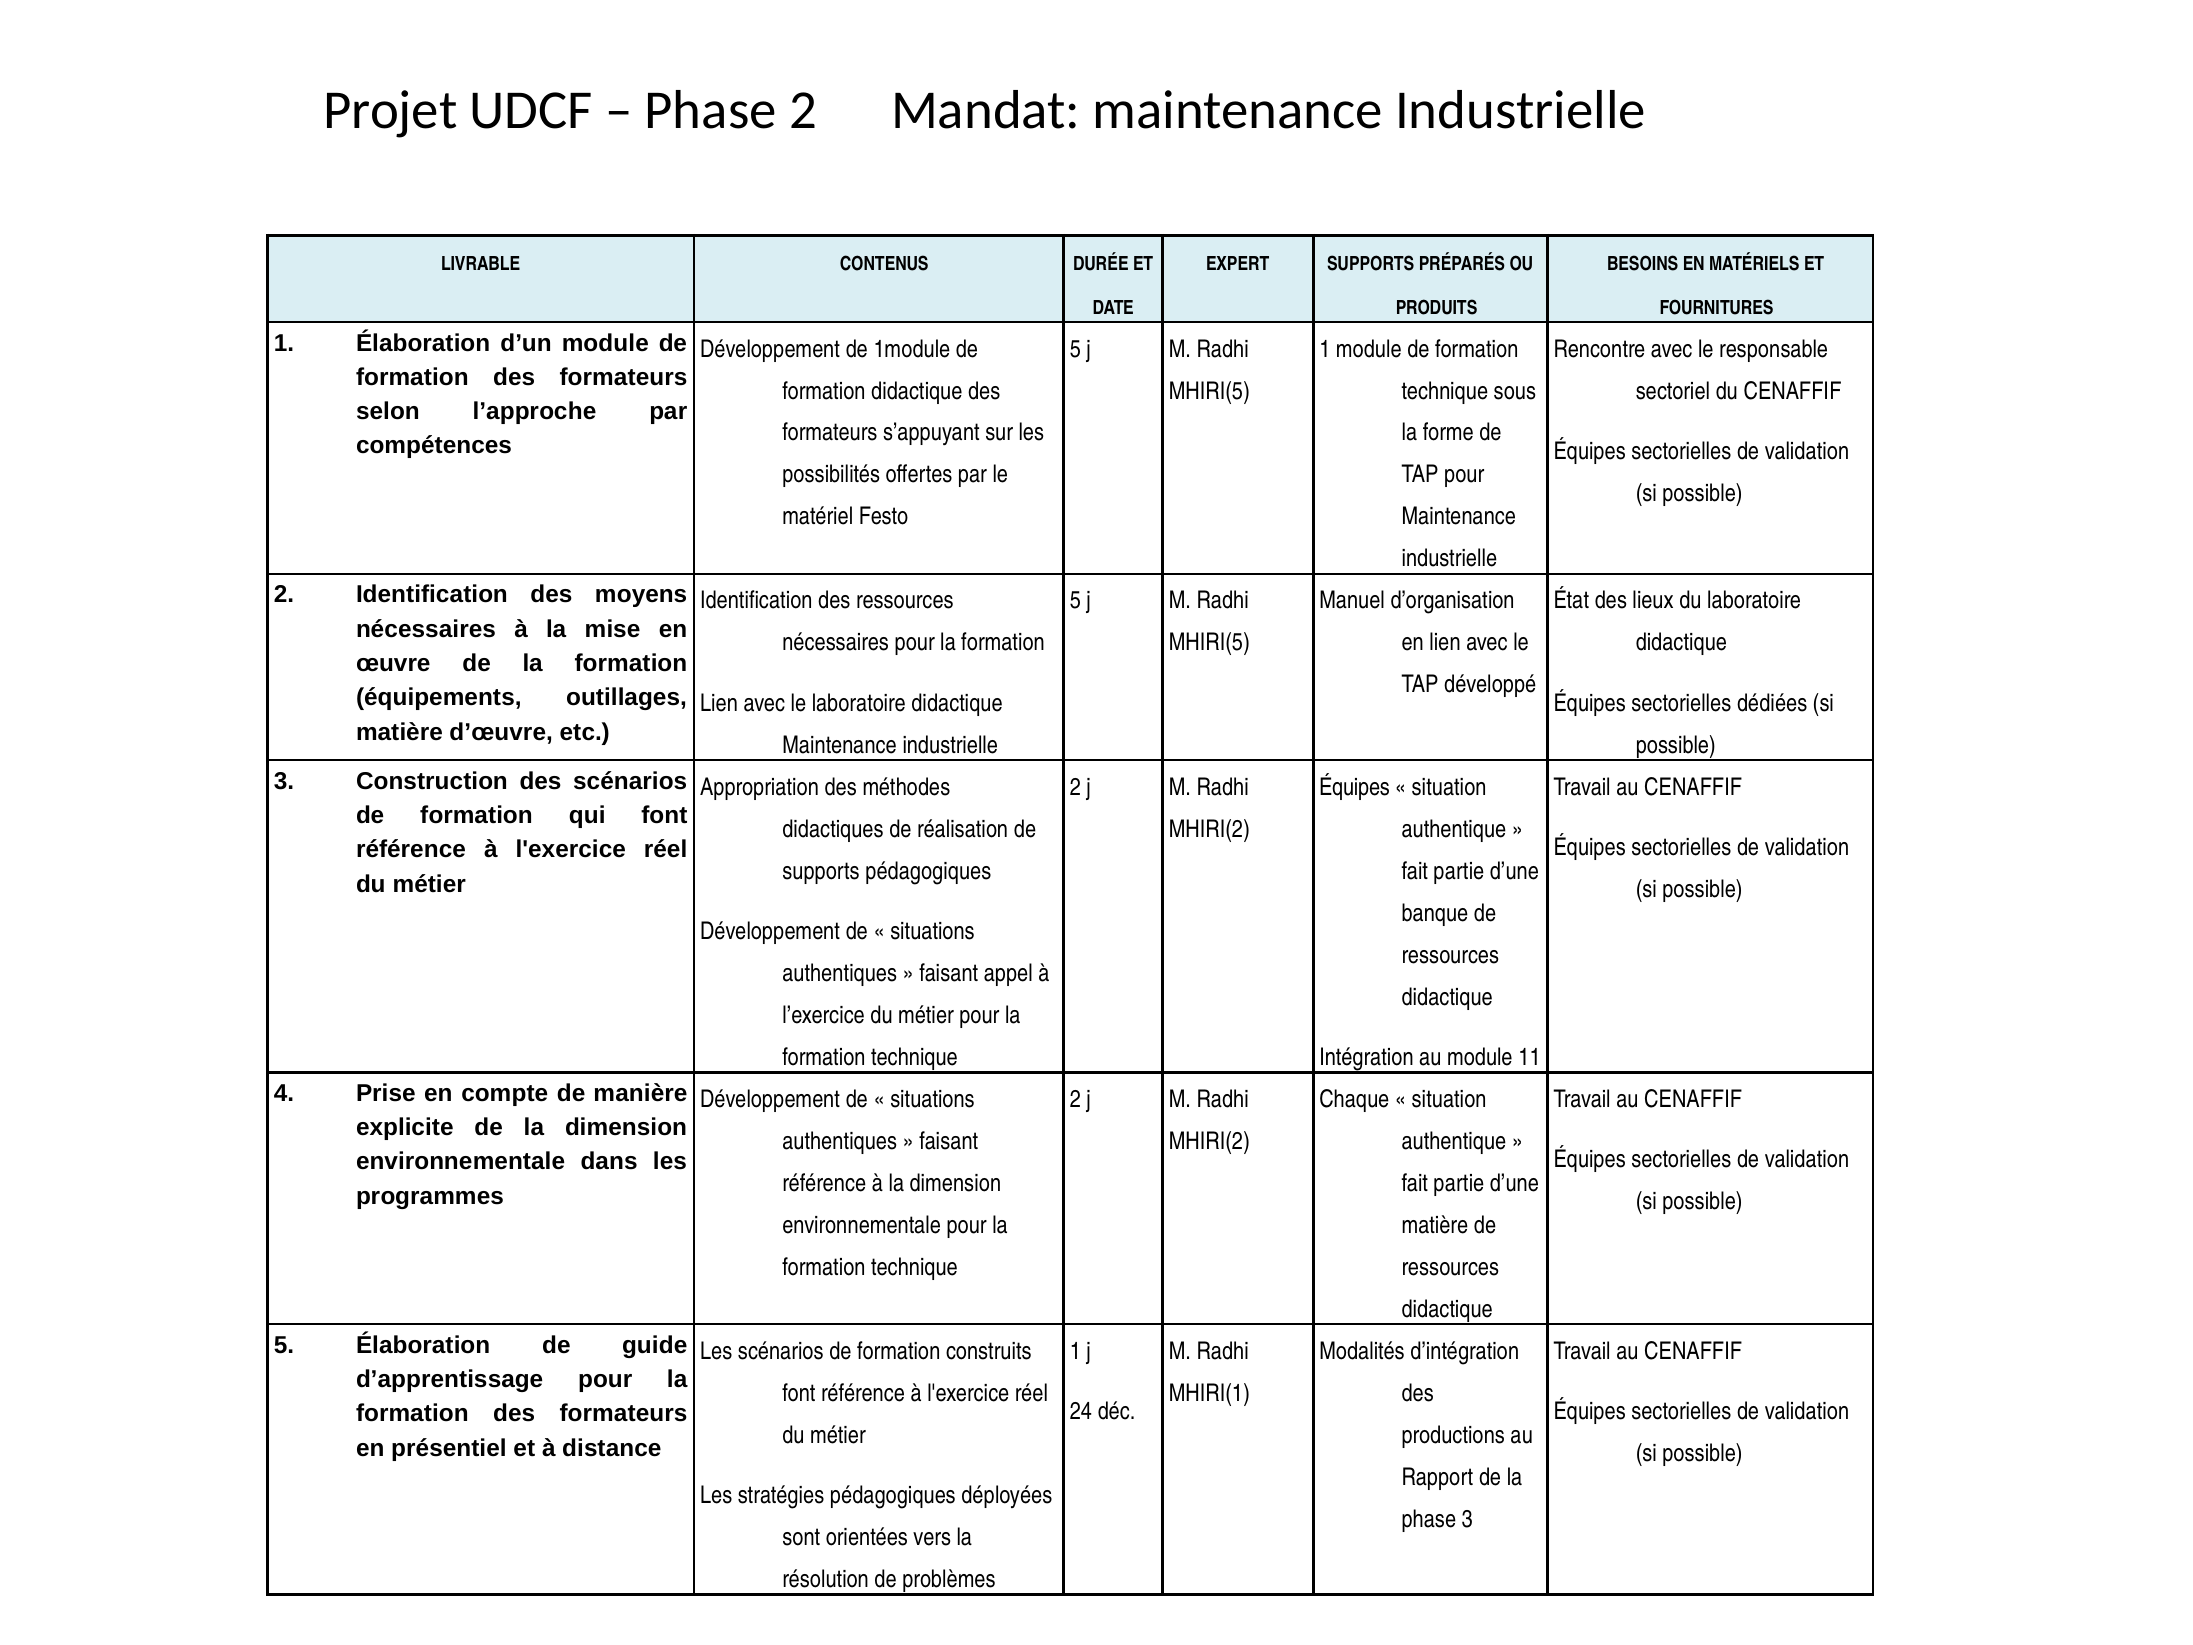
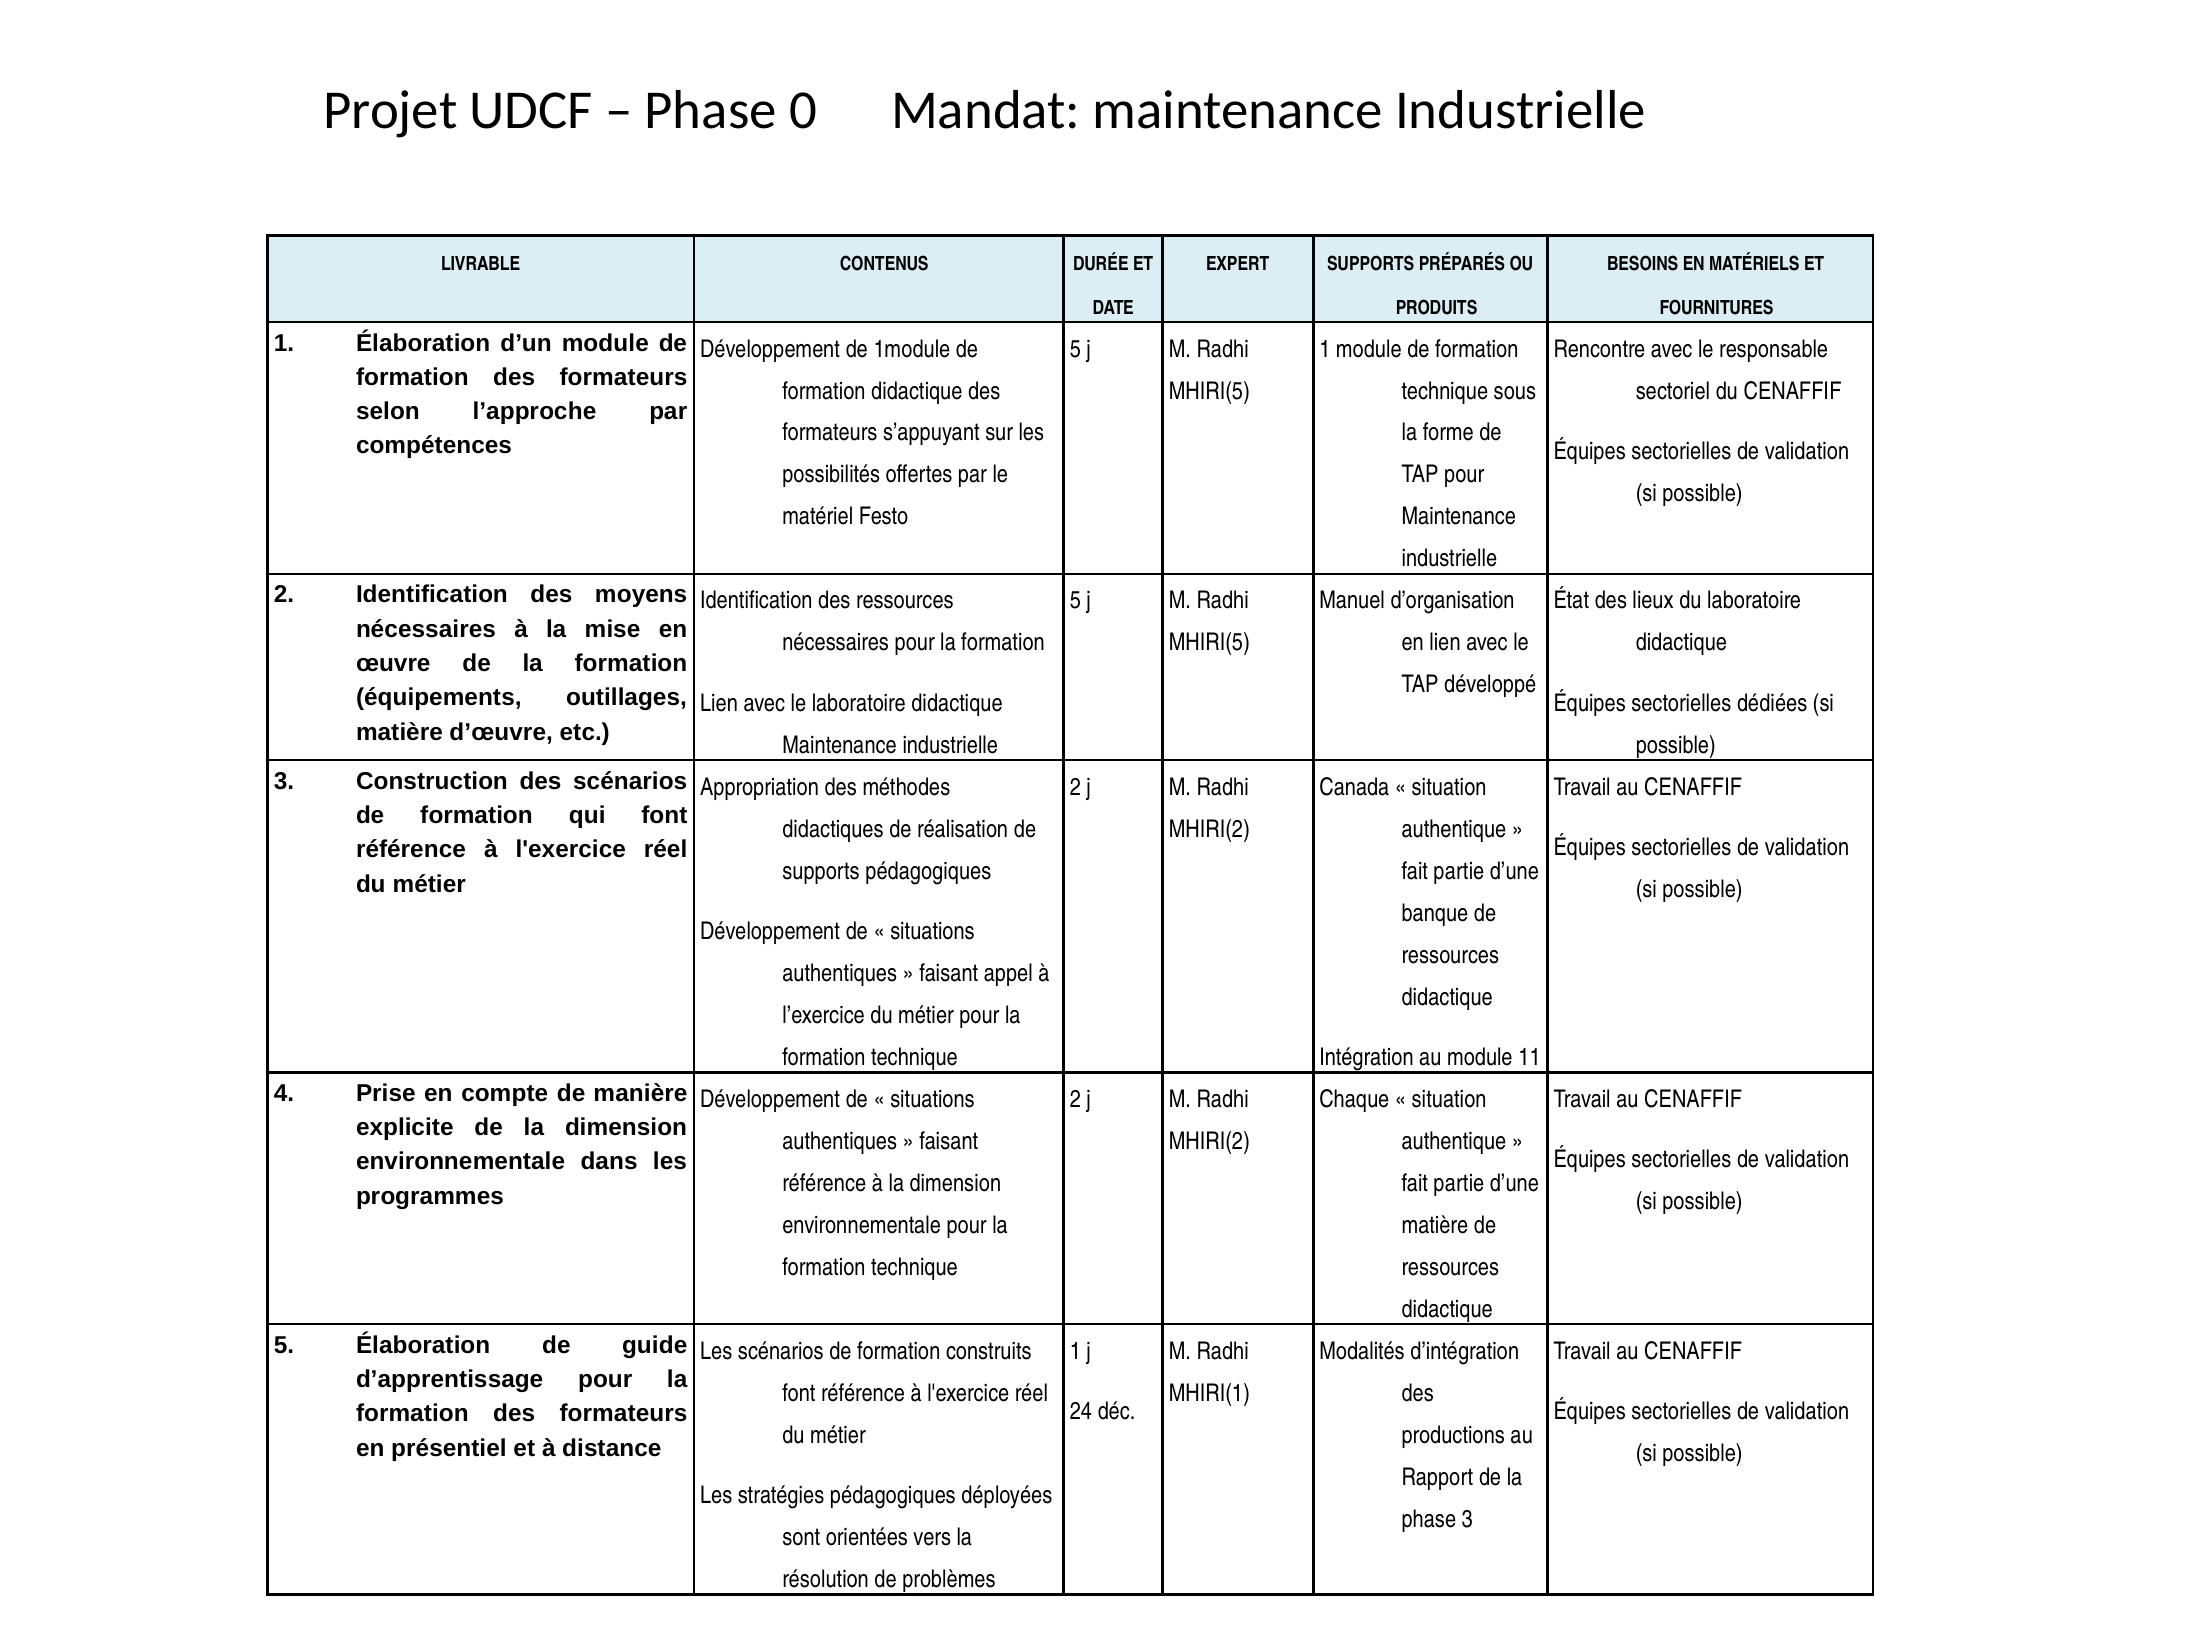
Phase 2: 2 -> 0 (803, 110)
Équipes: Équipes -> Canada (1354, 787)
